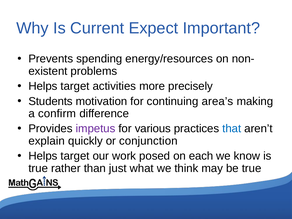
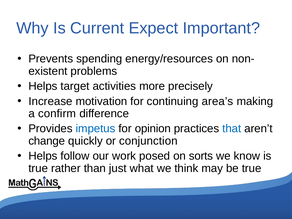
Students: Students -> Increase (50, 101)
impetus colour: purple -> blue (95, 129)
various: various -> opinion (153, 129)
explain: explain -> change (47, 141)
target: target -> follow (75, 156)
each: each -> sorts (201, 156)
